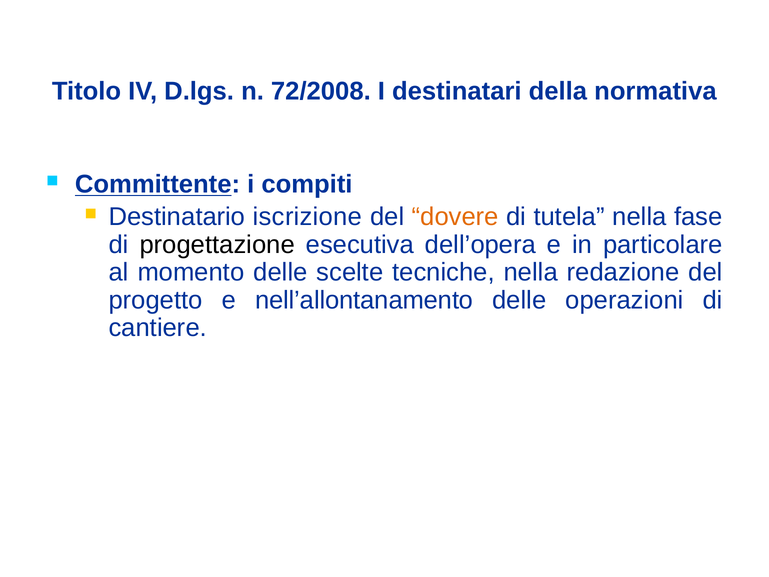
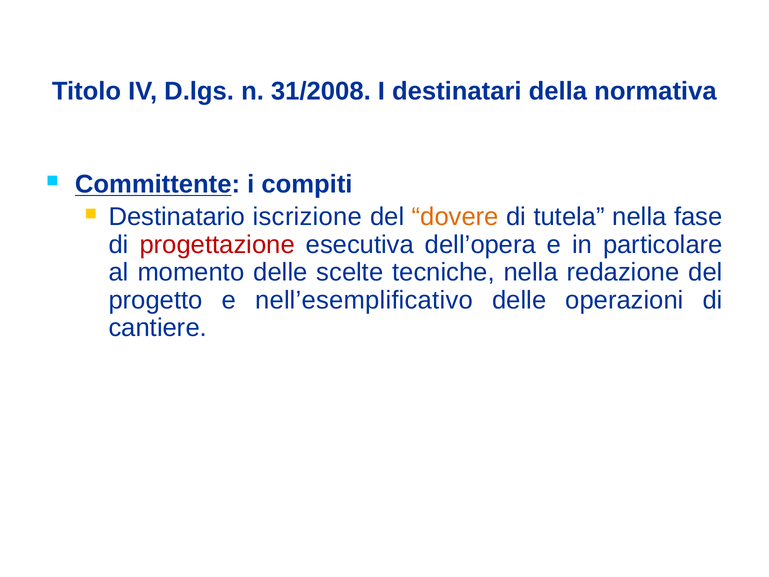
72/2008: 72/2008 -> 31/2008 (321, 91)
progettazione colour: black -> red (217, 245)
nell’allontanamento: nell’allontanamento -> nell’esemplificativo (364, 300)
